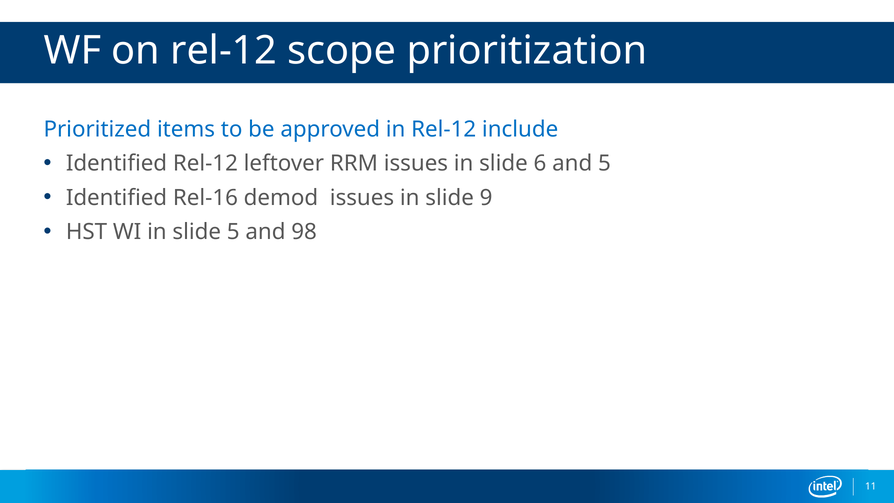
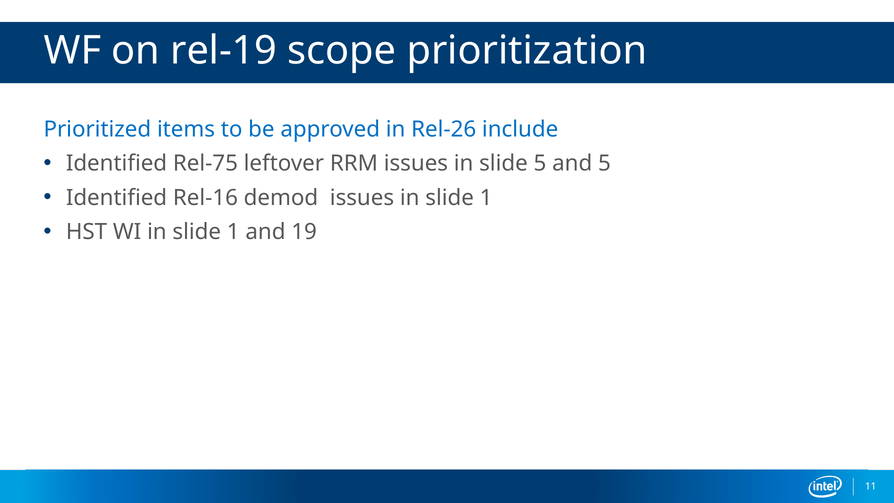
on rel-12: rel-12 -> rel-19 (224, 51)
in Rel-12: Rel-12 -> Rel-26 (444, 129)
Identified Rel-12: Rel-12 -> Rel-75 (205, 164)
slide 6: 6 -> 5 (540, 164)
issues in slide 9: 9 -> 1 (486, 198)
WI in slide 5: 5 -> 1 (233, 232)
98: 98 -> 19 (304, 232)
